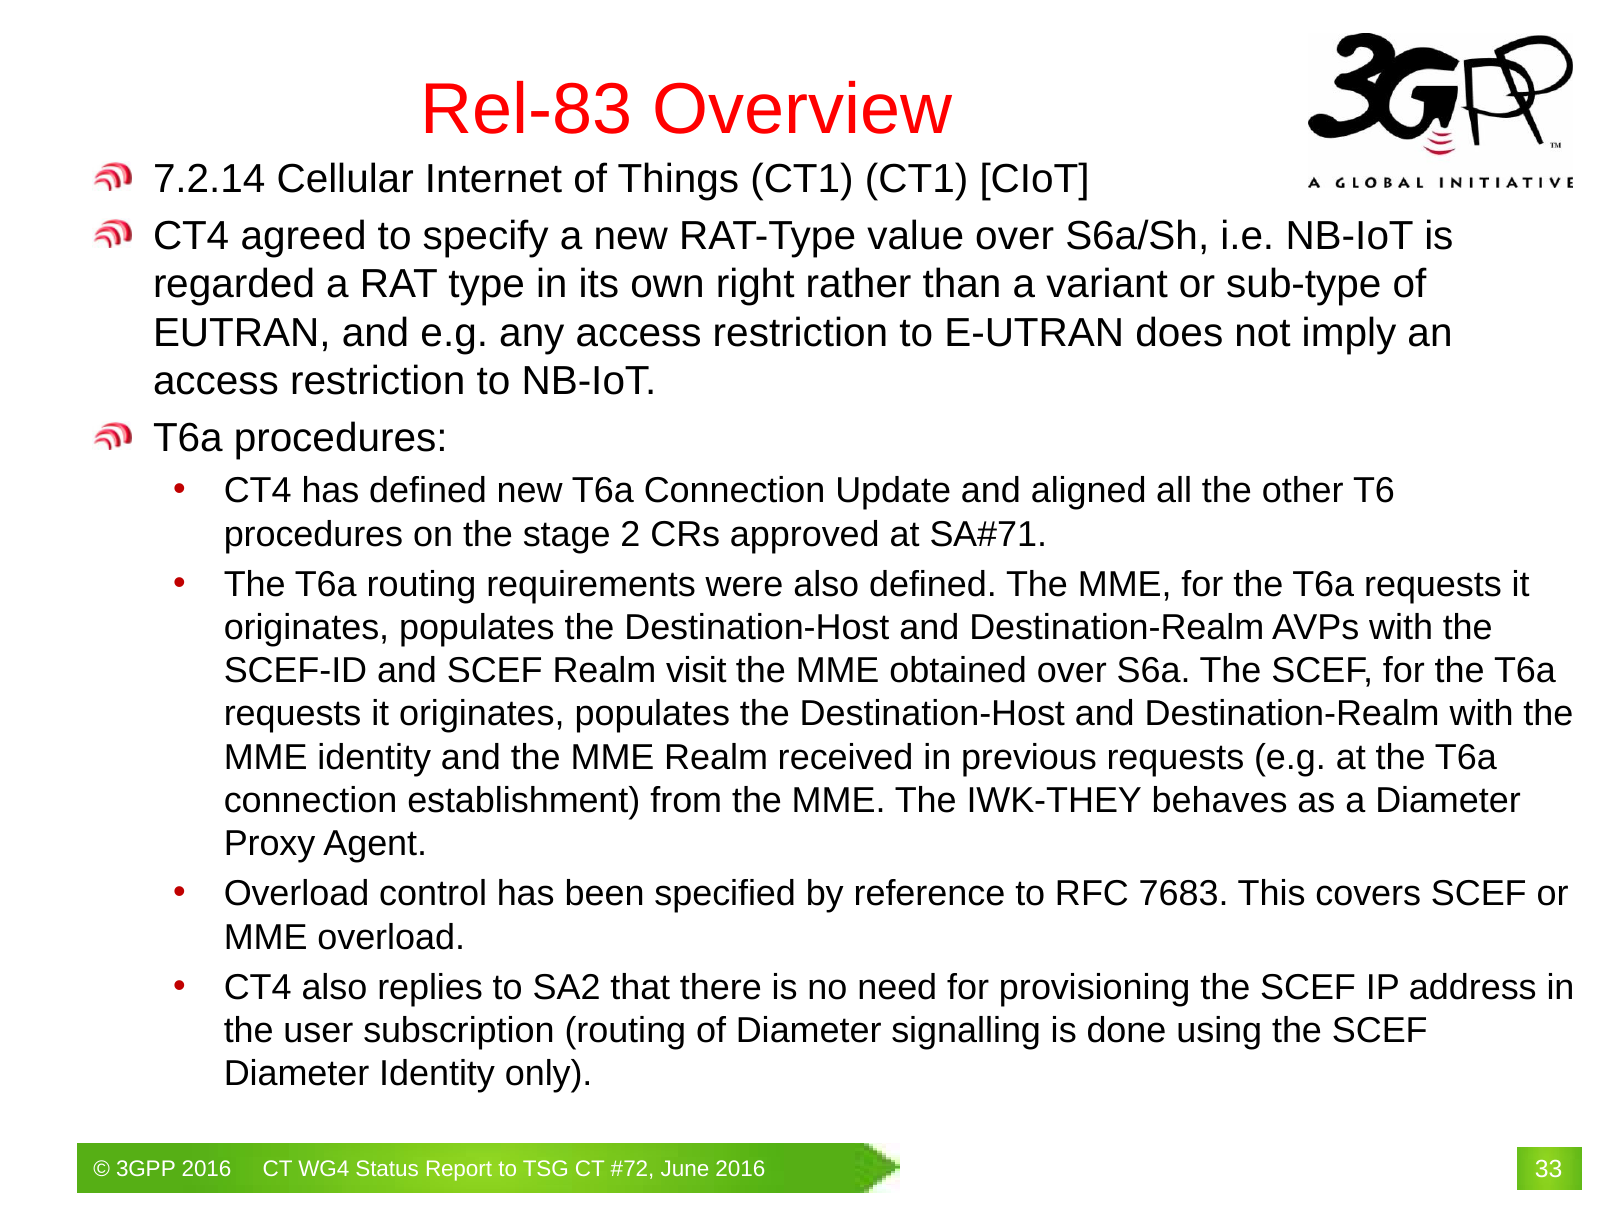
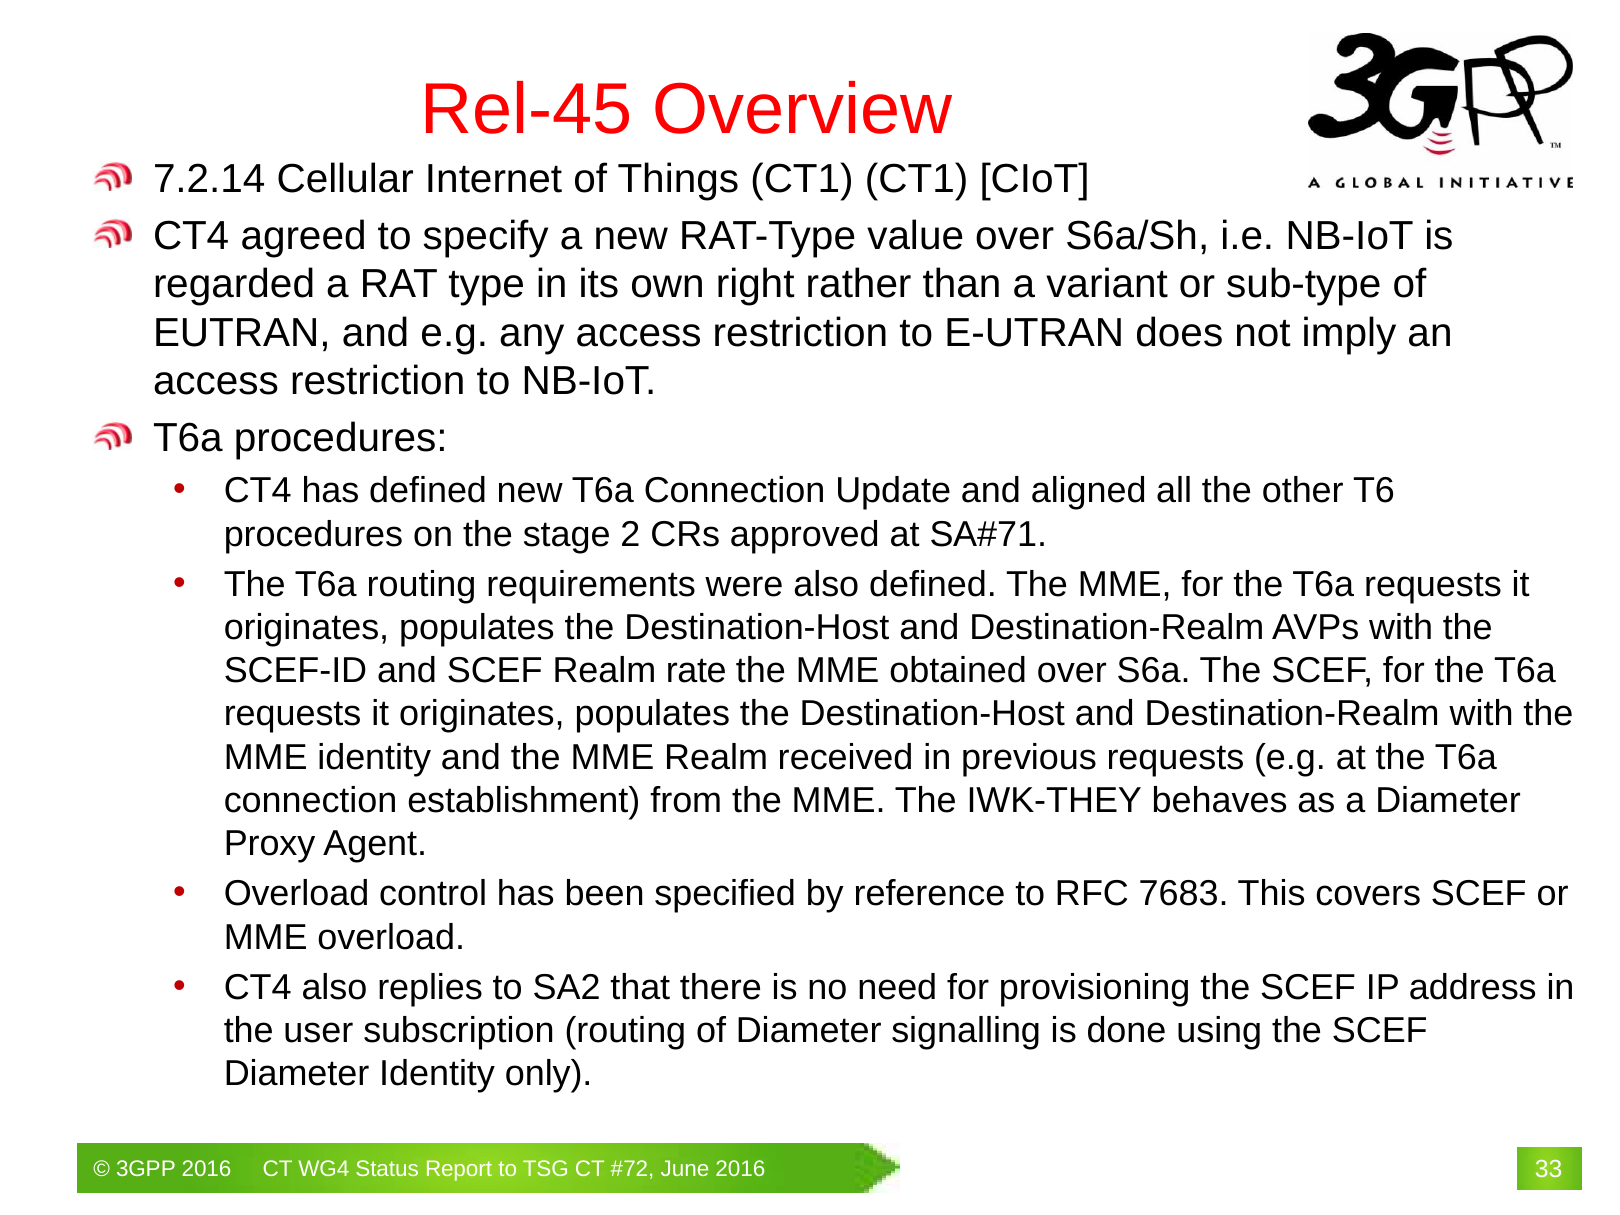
Rel-83: Rel-83 -> Rel-45 (526, 109)
visit: visit -> rate (696, 671)
